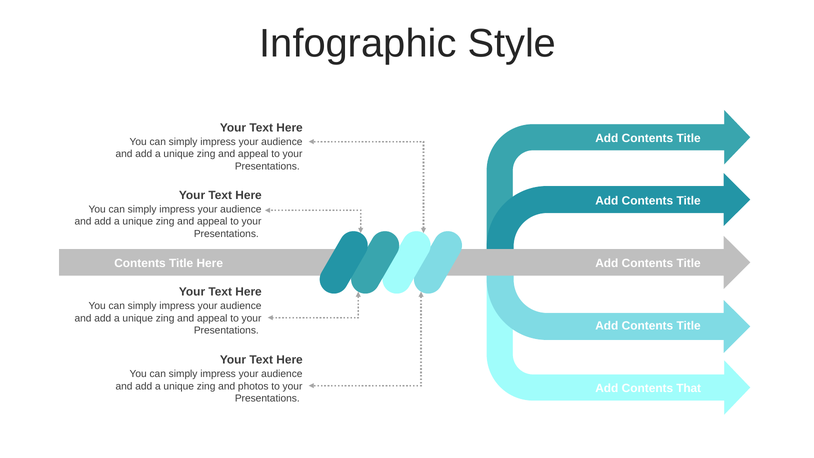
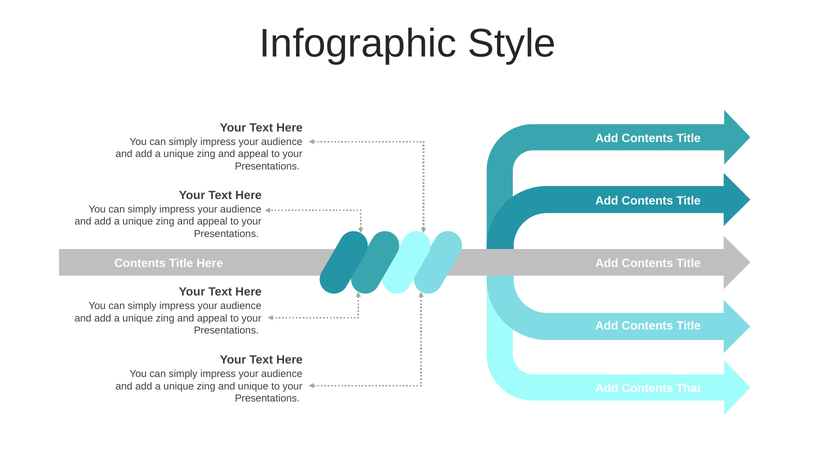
and photos: photos -> unique (253, 386)
